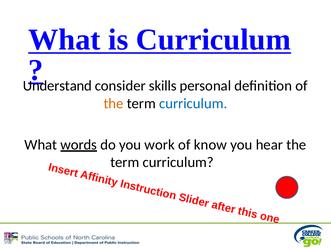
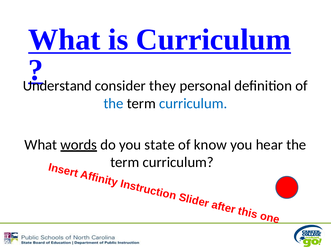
skills: skills -> they (163, 86)
the colour: orange -> blue (114, 104)
work: work -> state (160, 145)
